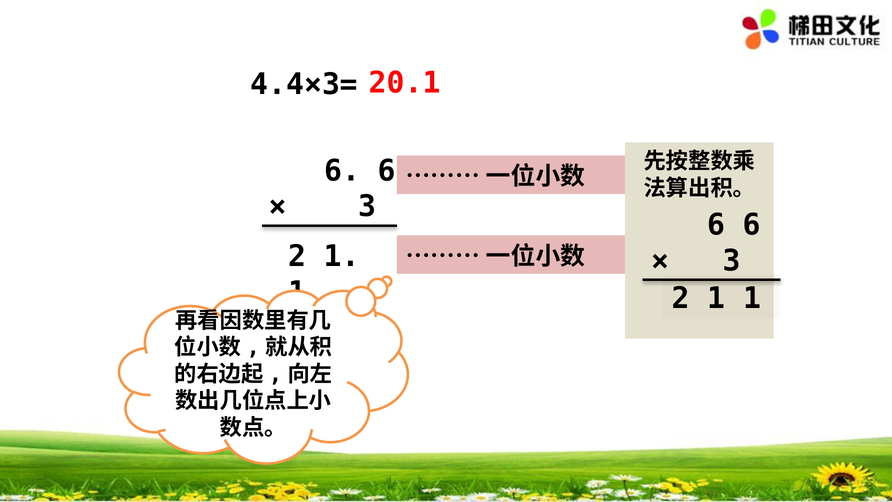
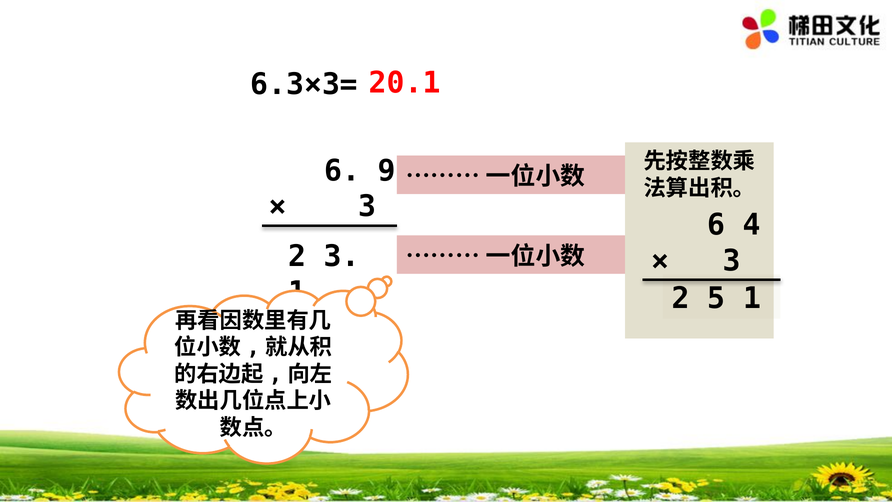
4.4×3=: 4.4×3= -> 6.3×3= (304, 84)
6: 6 -> 9 (387, 171)
6: 6 -> 4 (752, 225)
1: 1 -> 3 (342, 257)
1: 1 -> 5 (716, 298)
